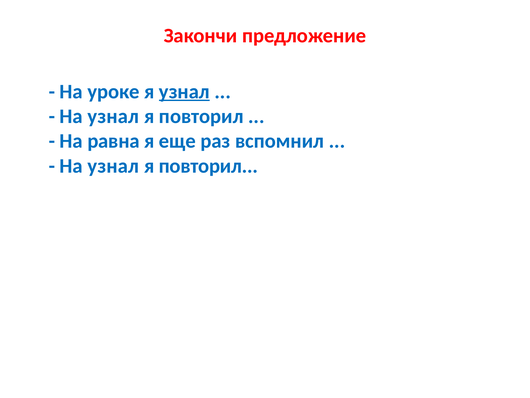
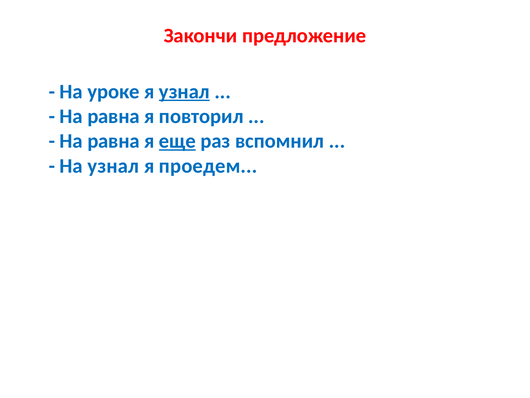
узнал: узнал -> равна (113, 116)
еще underline: none -> present (177, 141)
повторил: повторил -> проедем (208, 166)
